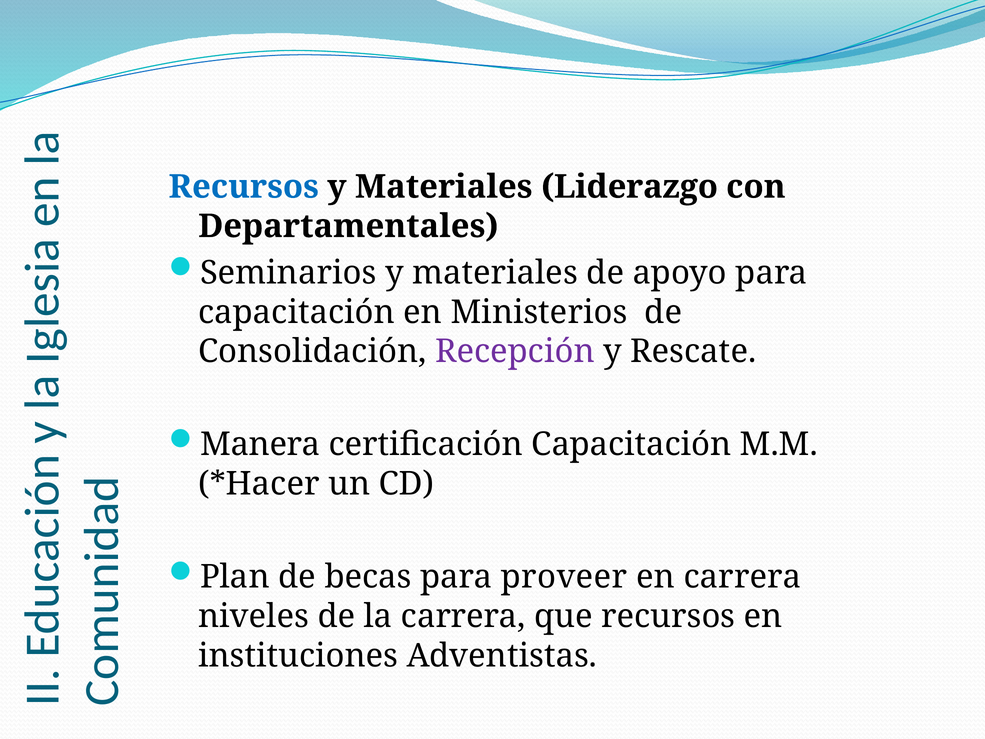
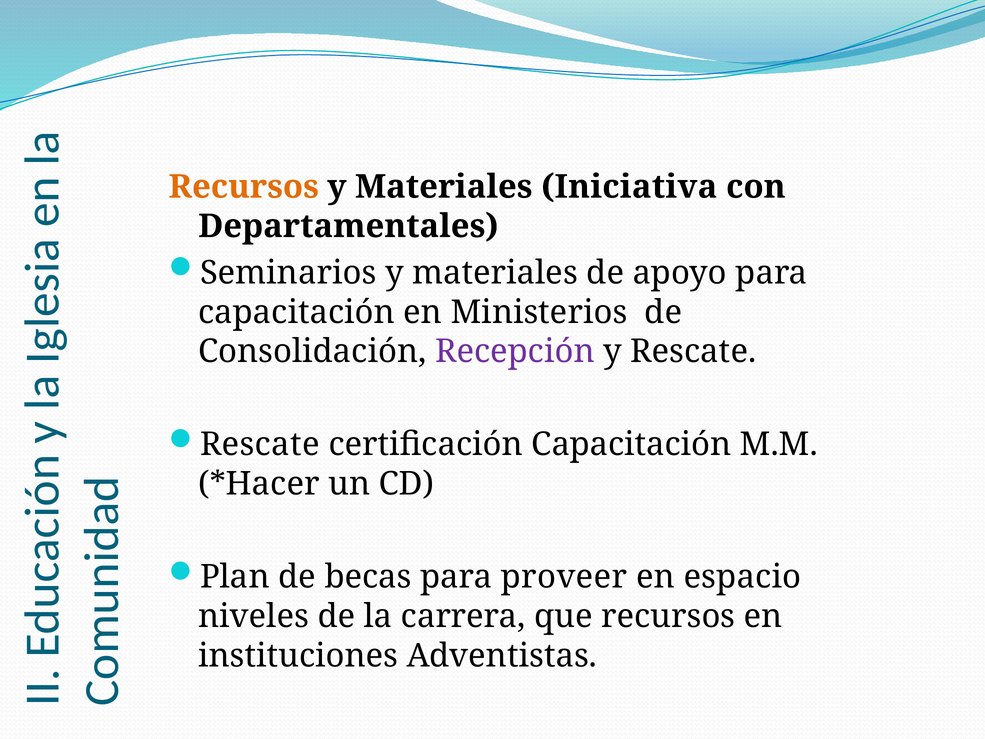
Recursos colour: blue -> orange (244, 187)
Liderazgo: Liderazgo -> Iniciativa (629, 187)
Manera: Manera -> Rescate (260, 444)
en carrera: carrera -> espacio (742, 577)
